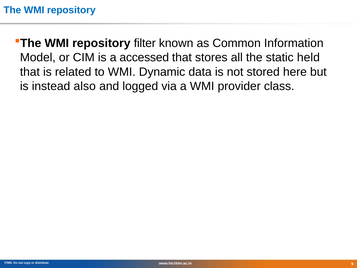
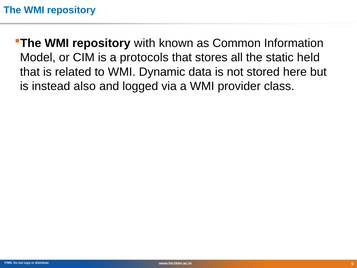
filter: filter -> with (145, 43)
accessed: accessed -> protocols (144, 57)
